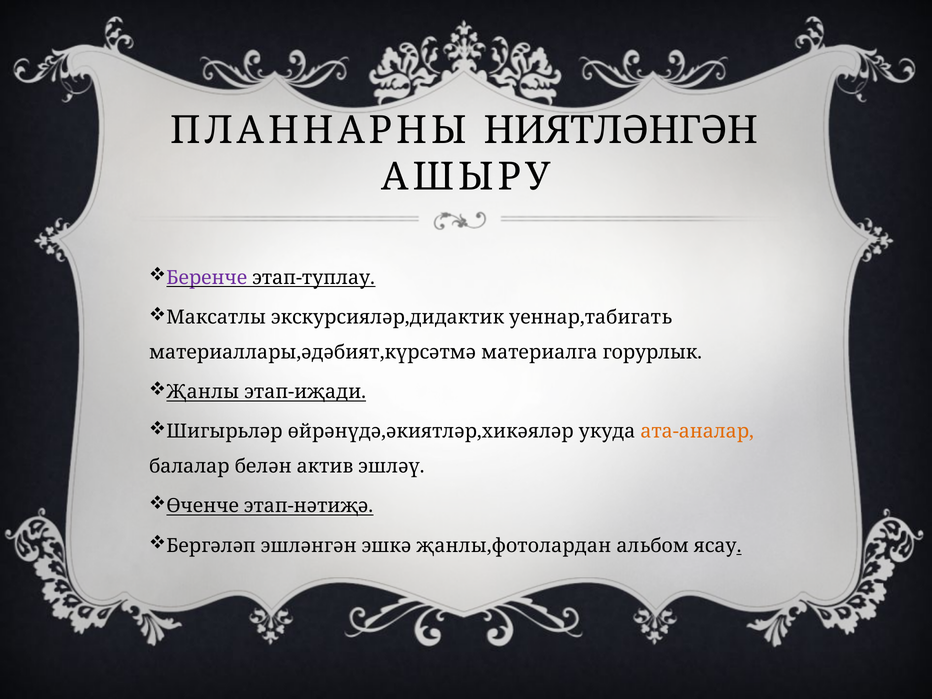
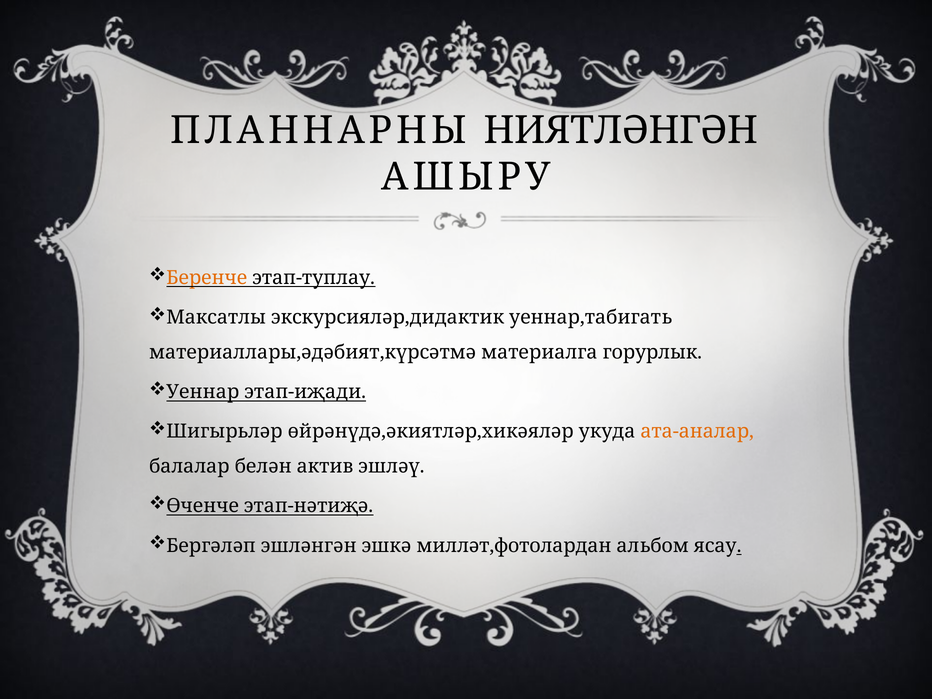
Беренче colour: purple -> orange (207, 278)
Җанлы: Җанлы -> Уеннар (203, 392)
җанлы,фотолардан: җанлы,фотолардан -> милләт,фотолардан (514, 546)
